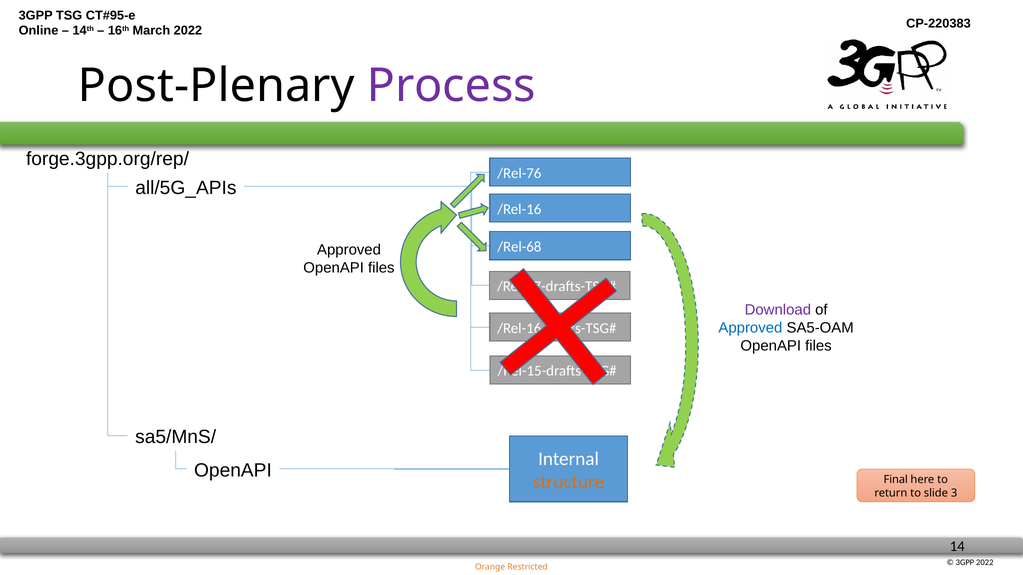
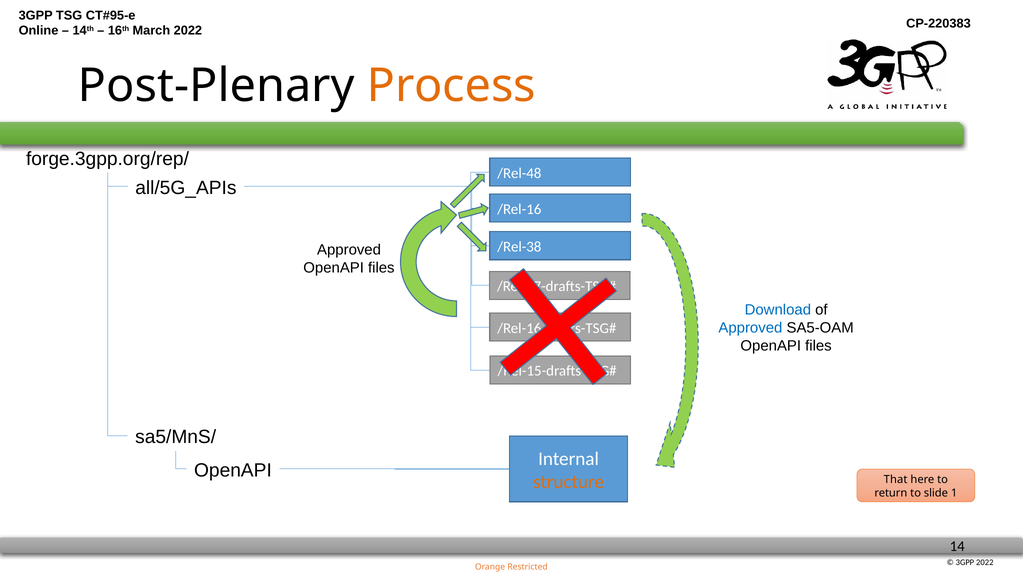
Process colour: purple -> orange (451, 86)
/Rel-76: /Rel-76 -> /Rel-48 (519, 173)
/Rel-68: /Rel-68 -> /Rel-38 (519, 247)
Download colour: purple -> blue (778, 310)
Final: Final -> That (896, 480)
3: 3 -> 1 (954, 493)
